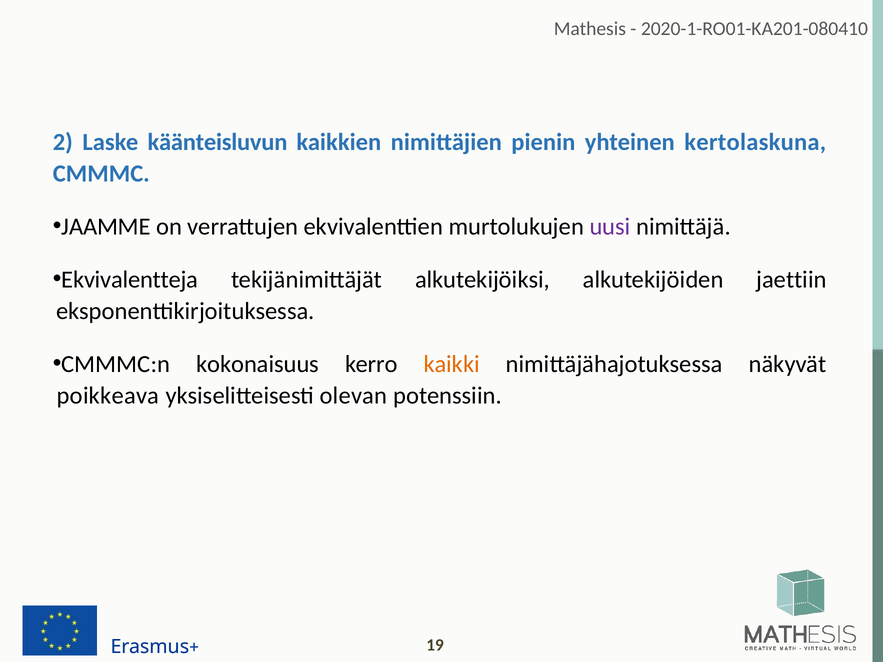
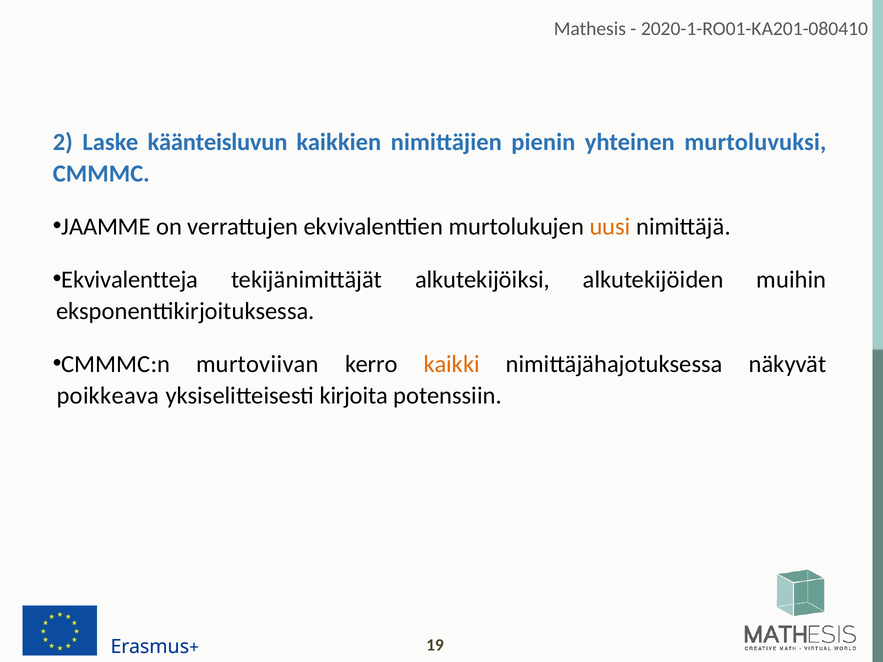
kertolaskuna: kertolaskuna -> murtoluvuksi (755, 142)
uusi colour: purple -> orange (610, 227)
jaettiin: jaettiin -> muihin (791, 280)
kokonaisuus: kokonaisuus -> murtoviivan (257, 364)
olevan: olevan -> kirjoita (354, 396)
